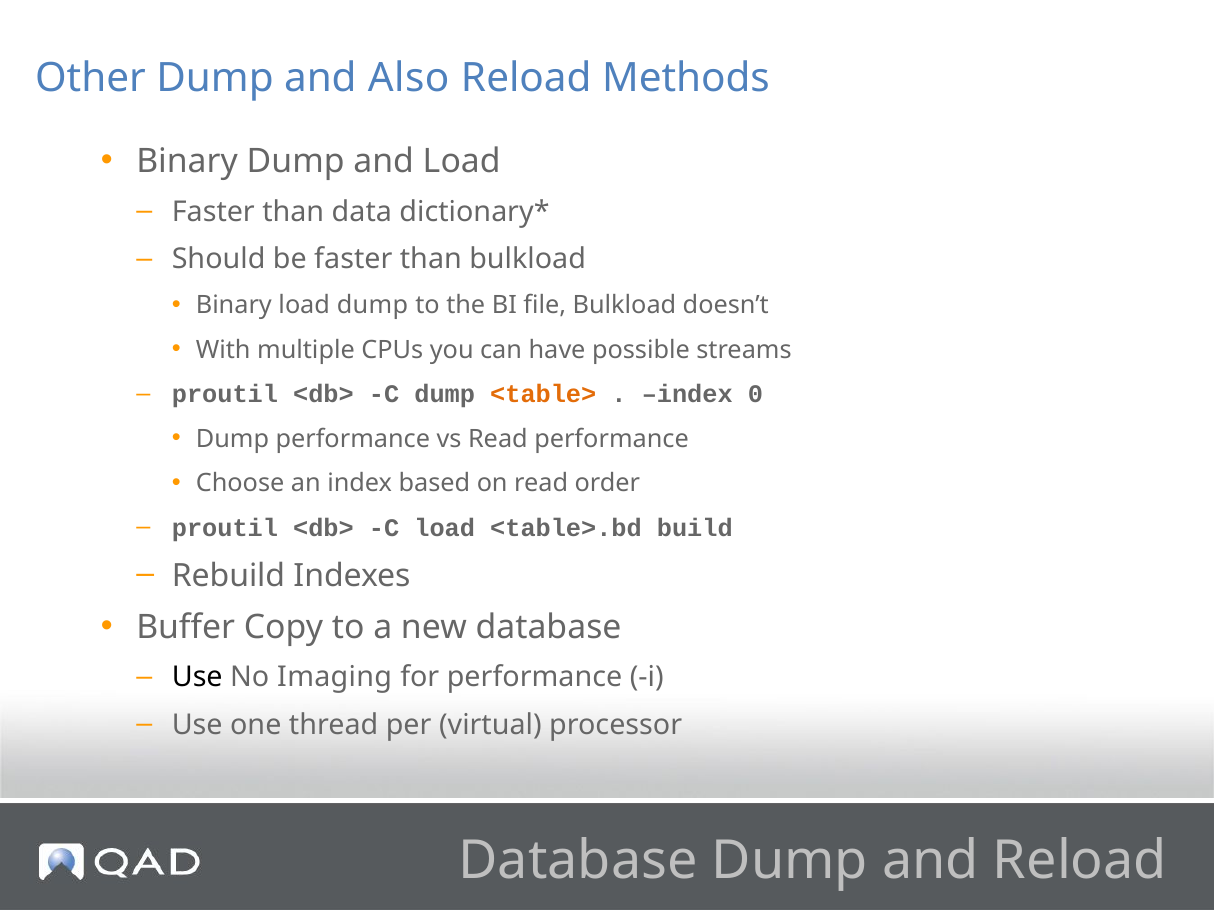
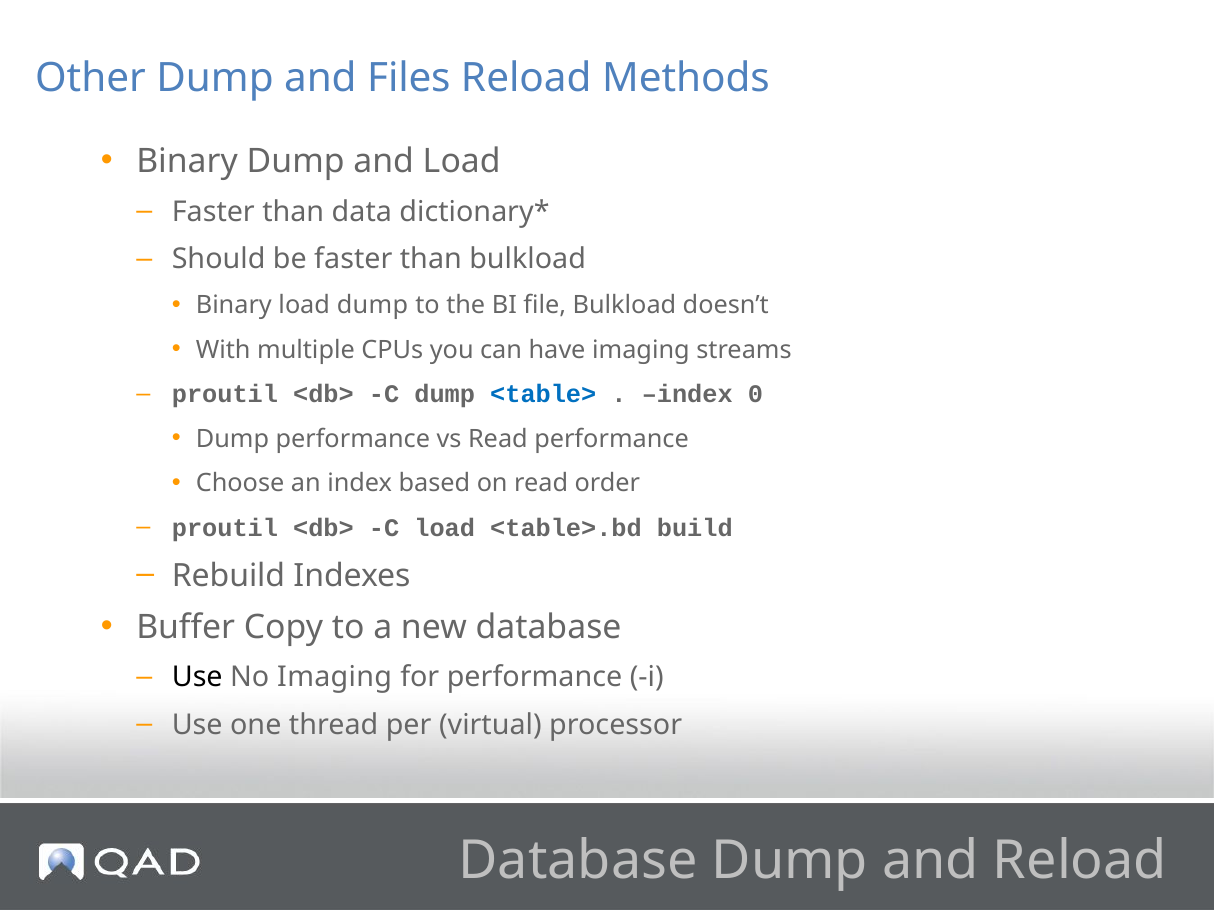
Also: Also -> Files (409, 79)
have possible: possible -> imaging (641, 350)
<table> colour: orange -> blue (543, 395)
